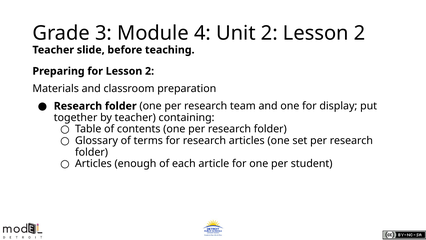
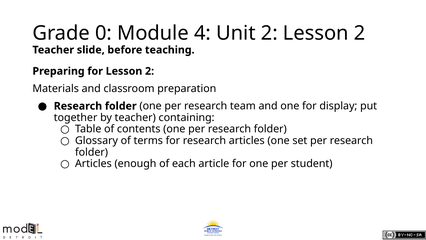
3: 3 -> 0 (104, 33)
